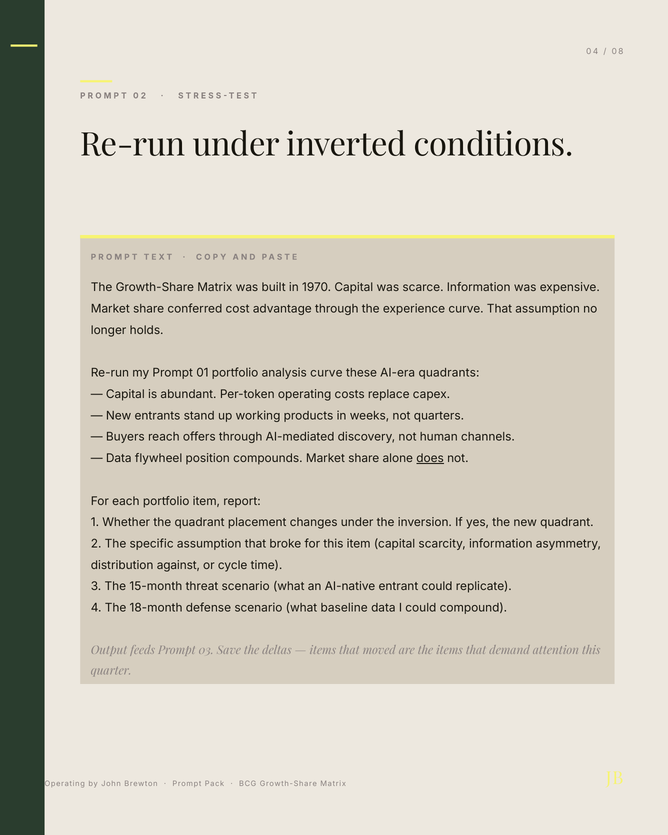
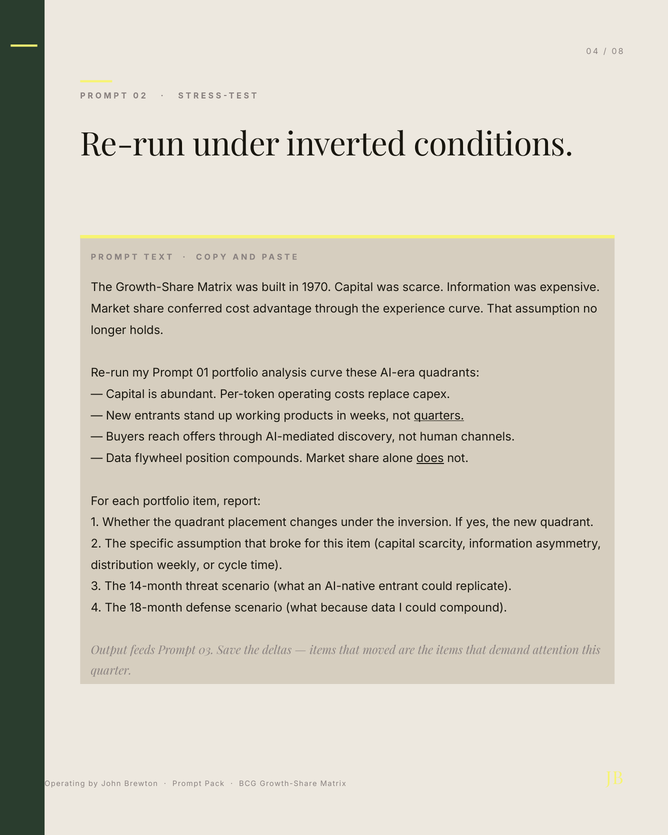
quarters underline: none -> present (439, 416)
against: against -> weekly (178, 565)
15-month: 15-month -> 14-month (156, 587)
baseline: baseline -> because (344, 608)
